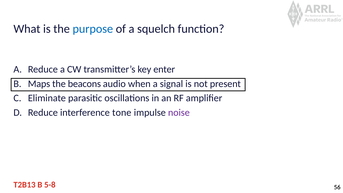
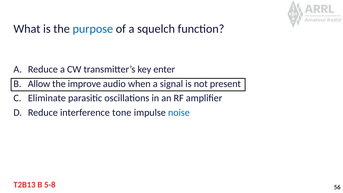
Maps: Maps -> Allow (39, 84)
beacons: beacons -> improve (84, 84)
noise colour: purple -> blue (179, 112)
